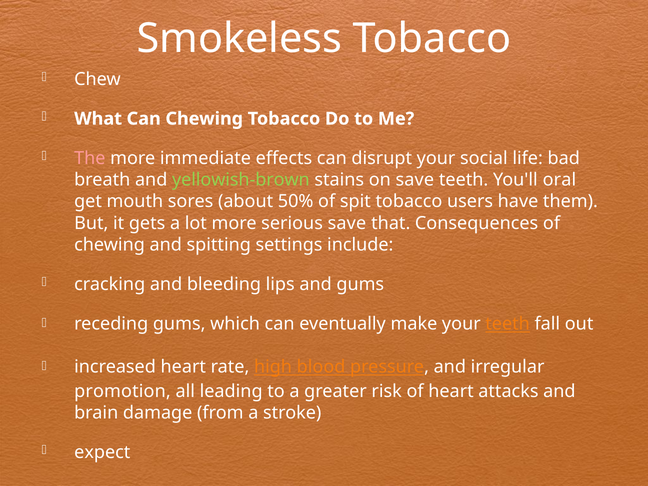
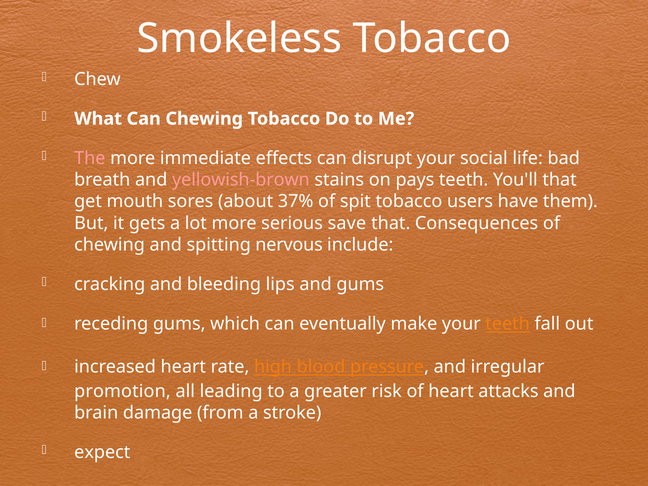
yellowish-brown colour: light green -> pink (241, 180)
on save: save -> pays (415, 180)
You'll oral: oral -> that (560, 180)
50%: 50% -> 37% (296, 202)
settings: settings -> nervous (289, 245)
